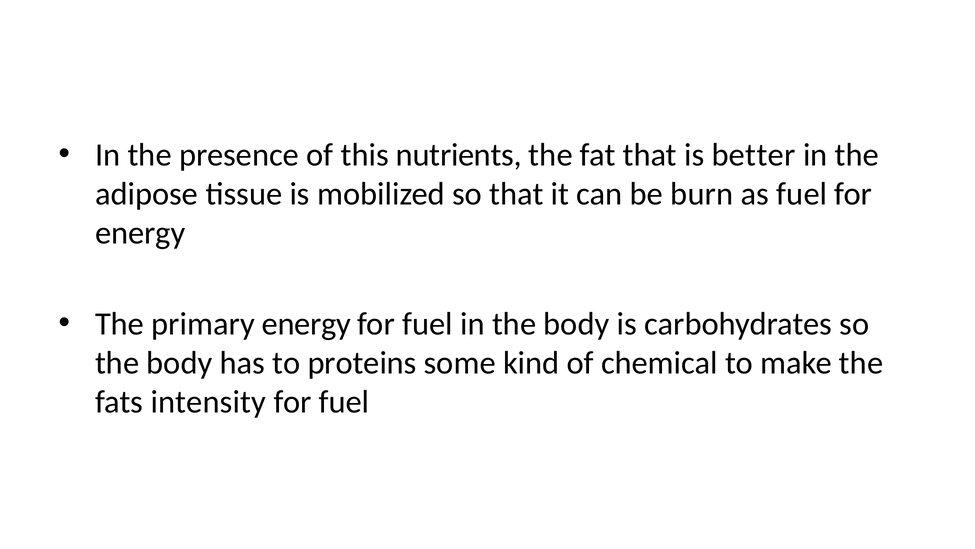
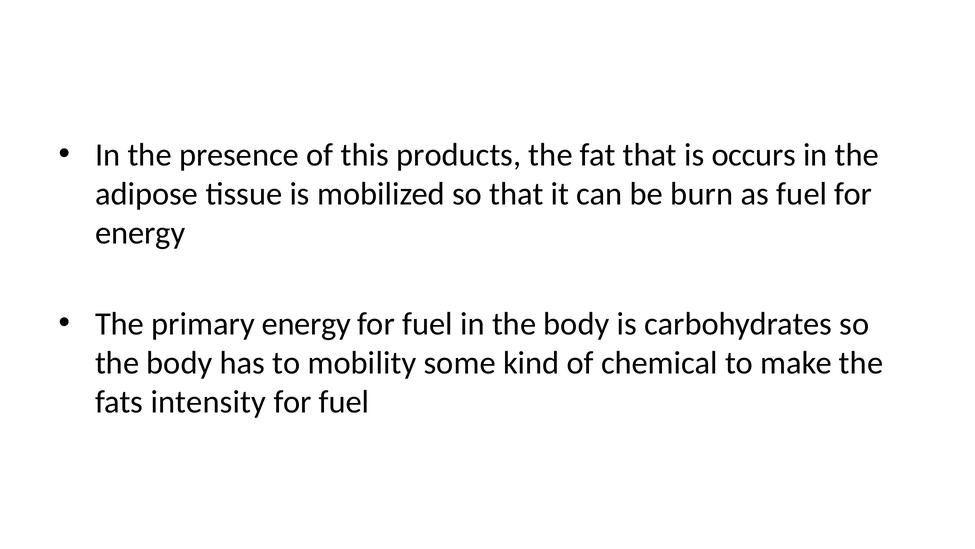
nutrients: nutrients -> products (459, 155)
better: better -> occurs (754, 155)
proteins: proteins -> mobility (362, 363)
